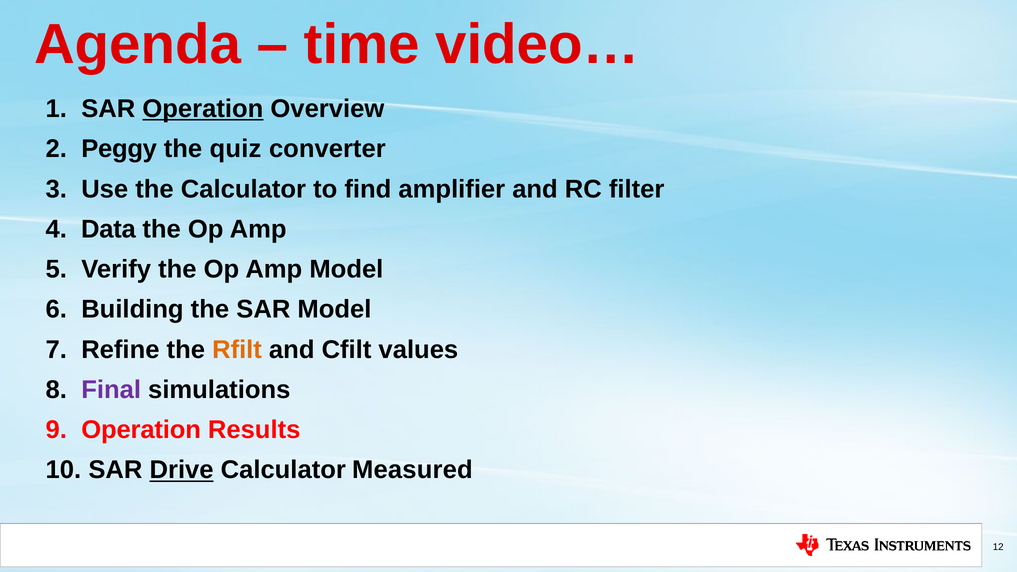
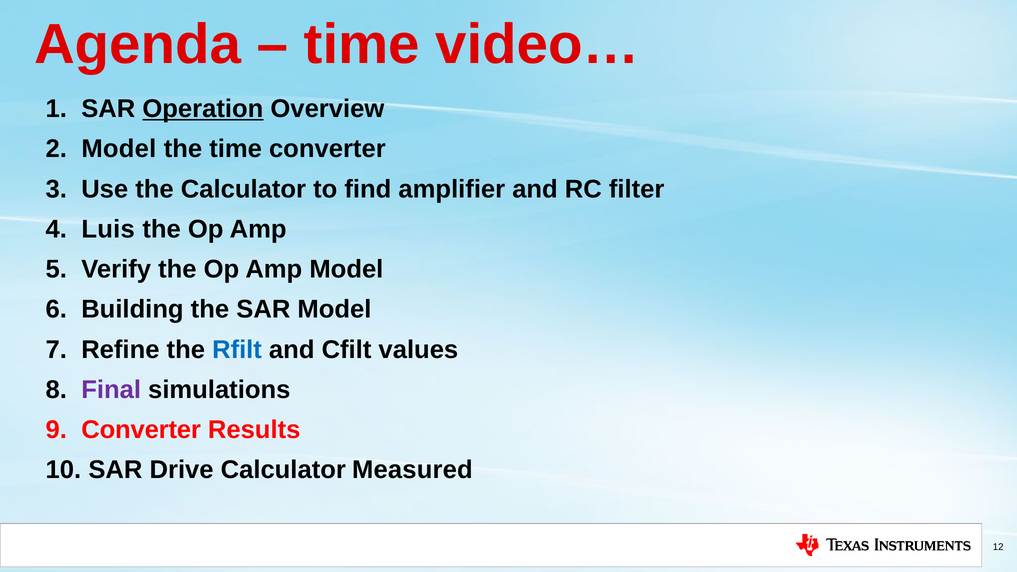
Peggy: Peggy -> Model (119, 149)
the quiz: quiz -> time (236, 149)
Data: Data -> Luis (108, 229)
Rfilt colour: orange -> blue (237, 350)
Operation: Operation -> Converter (141, 430)
Drive underline: present -> none (182, 470)
